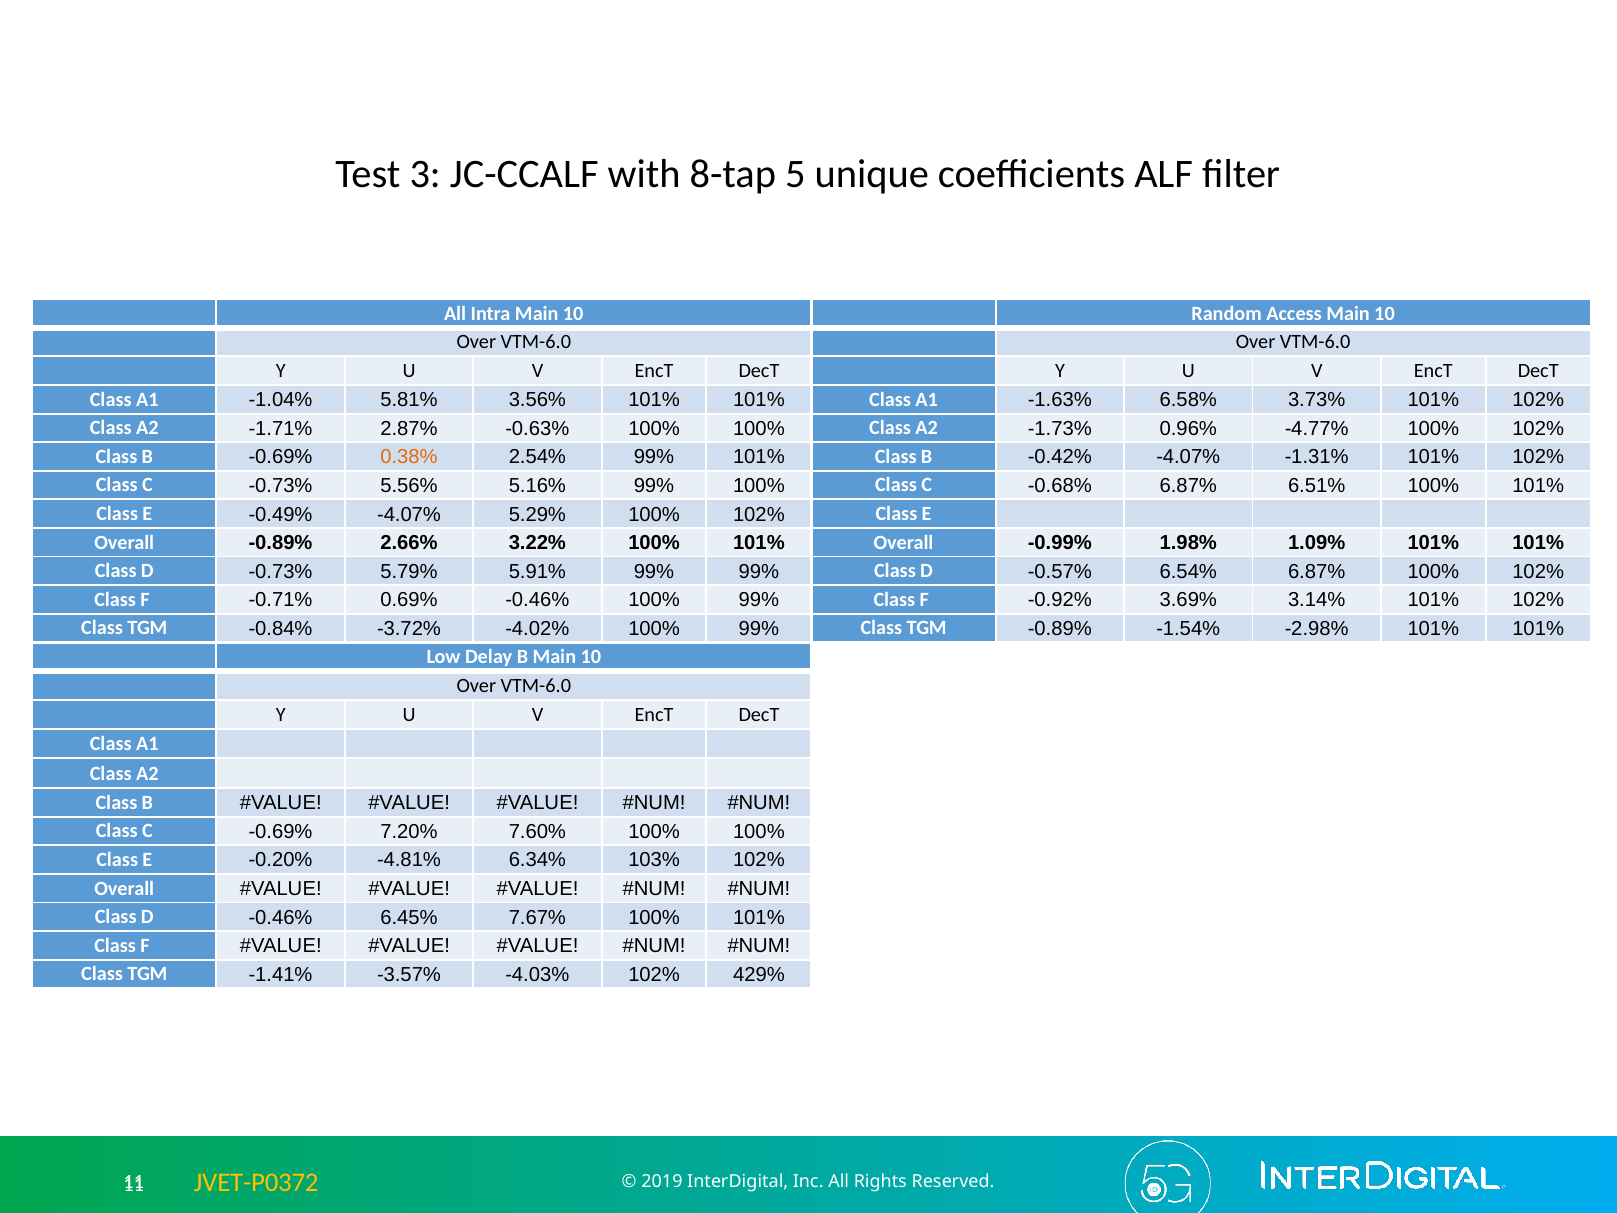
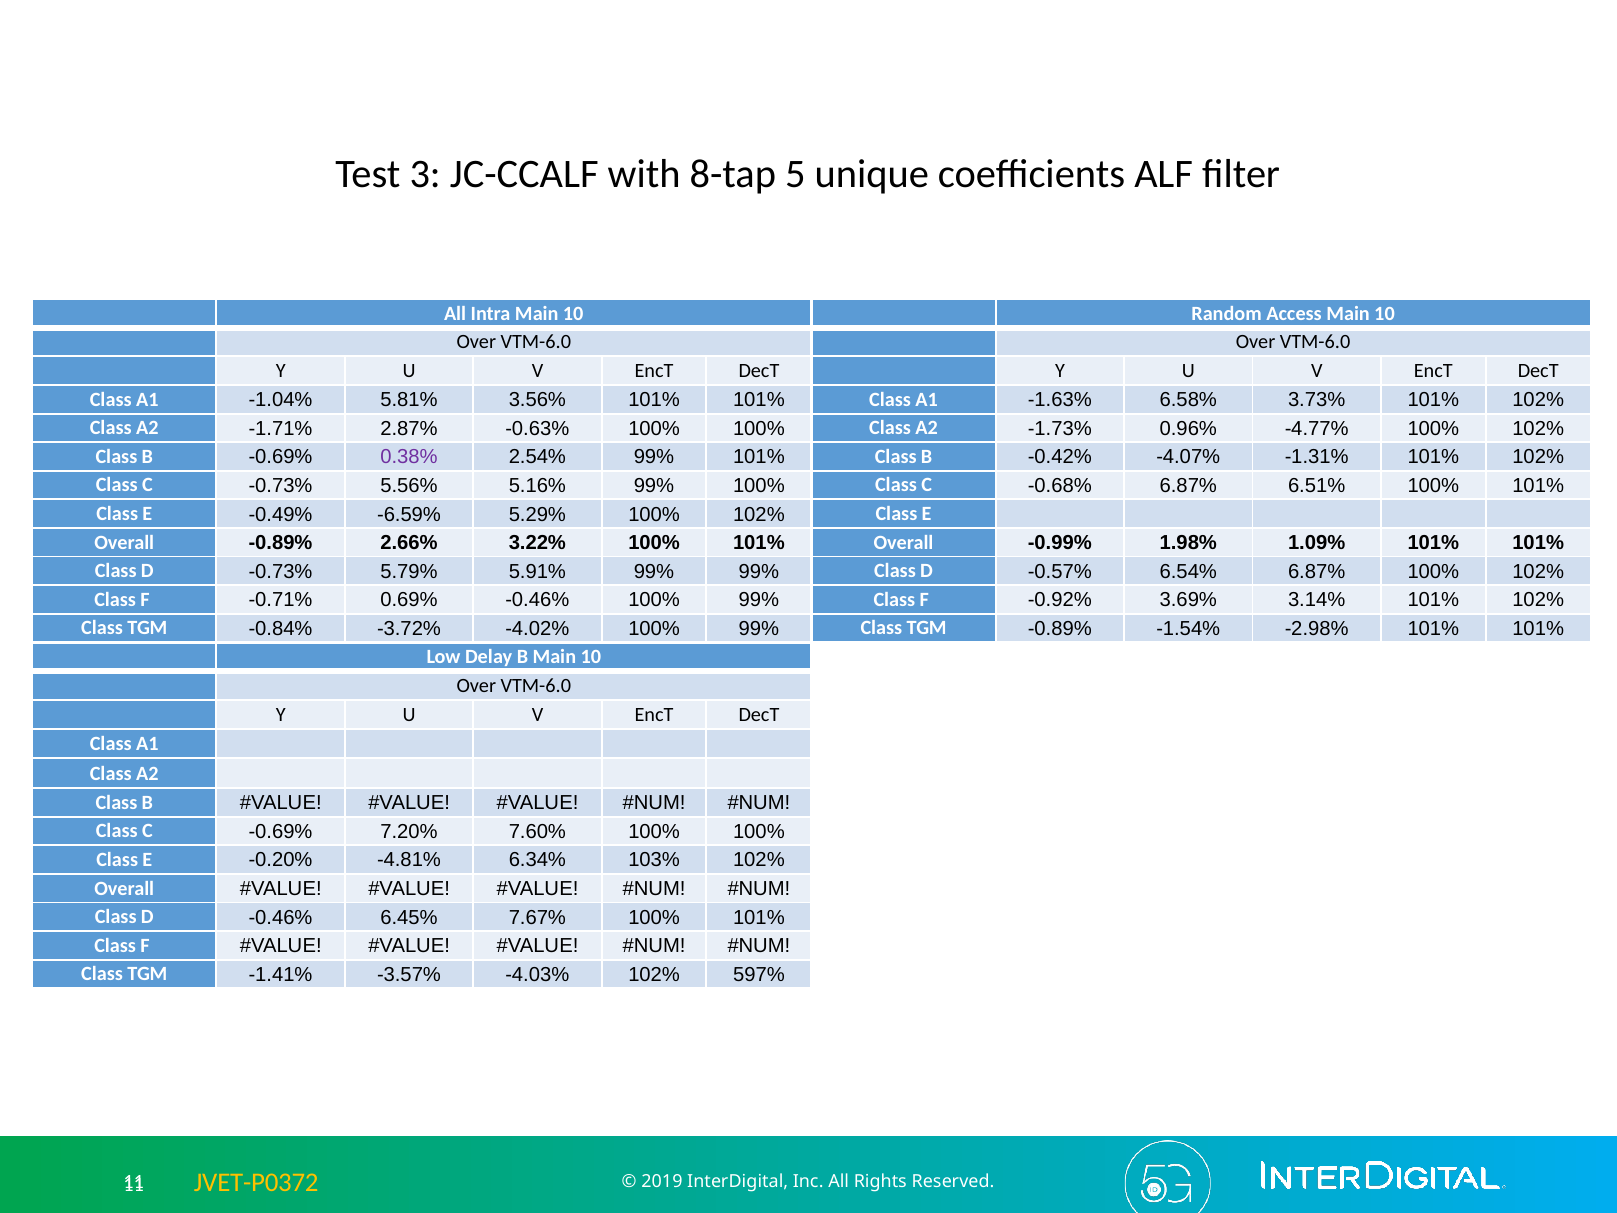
0.38% colour: orange -> purple (409, 457)
-0.49% -4.07%: -4.07% -> -6.59% (409, 514)
429%: 429% -> 597% (759, 974)
